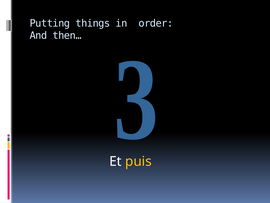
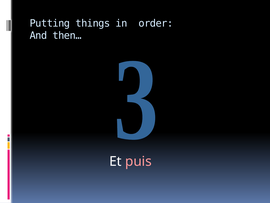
puis colour: yellow -> pink (138, 161)
